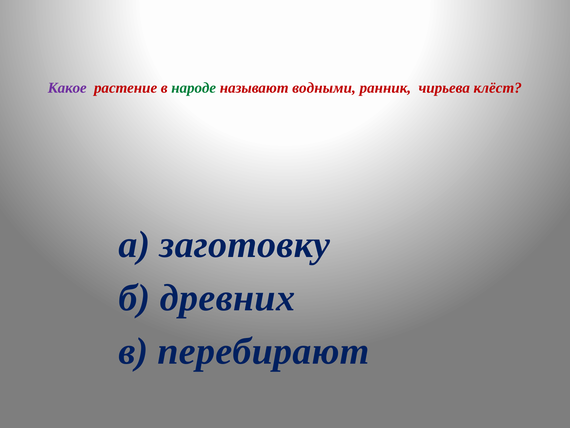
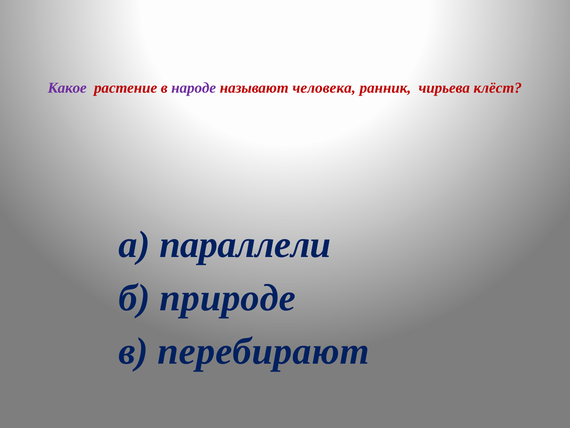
народе colour: green -> purple (194, 88)
водными: водными -> человека (324, 88)
заготовку: заготовку -> параллели (245, 244)
древних: древних -> природе (228, 298)
